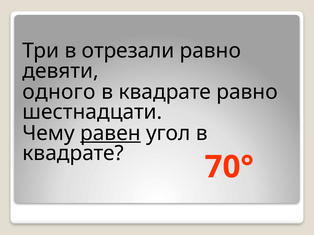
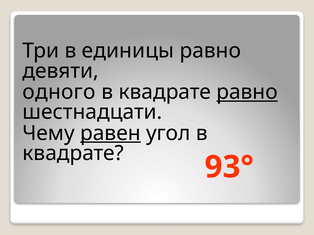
отрезали: отрезали -> единицы (128, 51)
равно underline: none -> present (247, 92)
70°: 70° -> 93° (229, 167)
